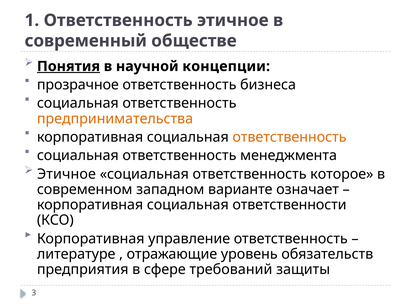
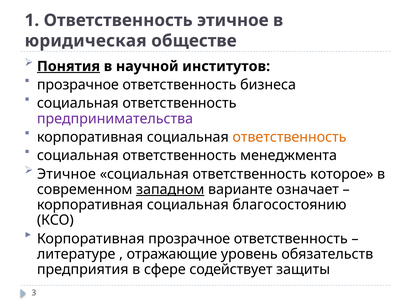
современный: современный -> юридическая (86, 41)
концепции: концепции -> институтов (226, 66)
предпринимательства colour: orange -> purple (115, 119)
западном underline: none -> present (170, 190)
ответственности: ответственности -> благосостоянию (289, 205)
Корпоративная управление: управление -> прозрачное (189, 239)
требований: требований -> содействует (231, 270)
